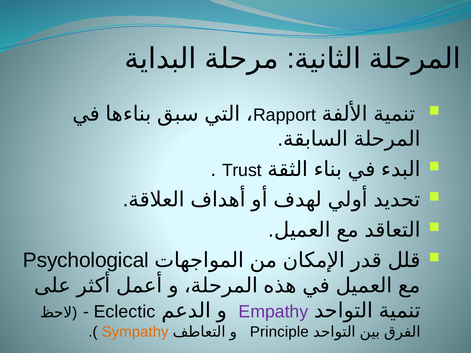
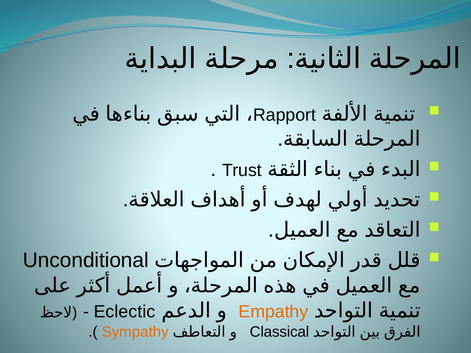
Psychological: Psychological -> Unconditional (86, 261)
Empathy colour: purple -> orange (273, 312)
Principle: Principle -> Classical (279, 332)
